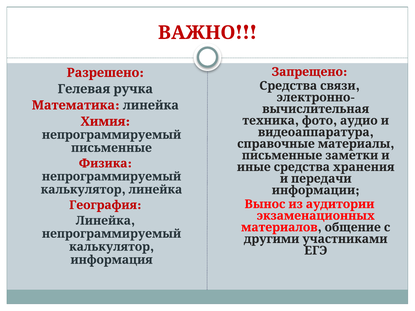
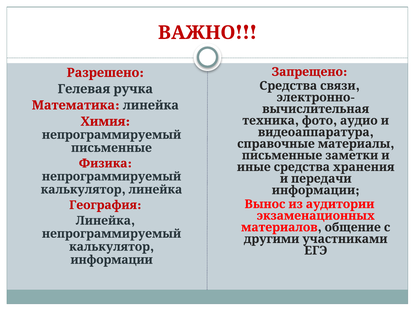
информация: информация -> информации (112, 260)
